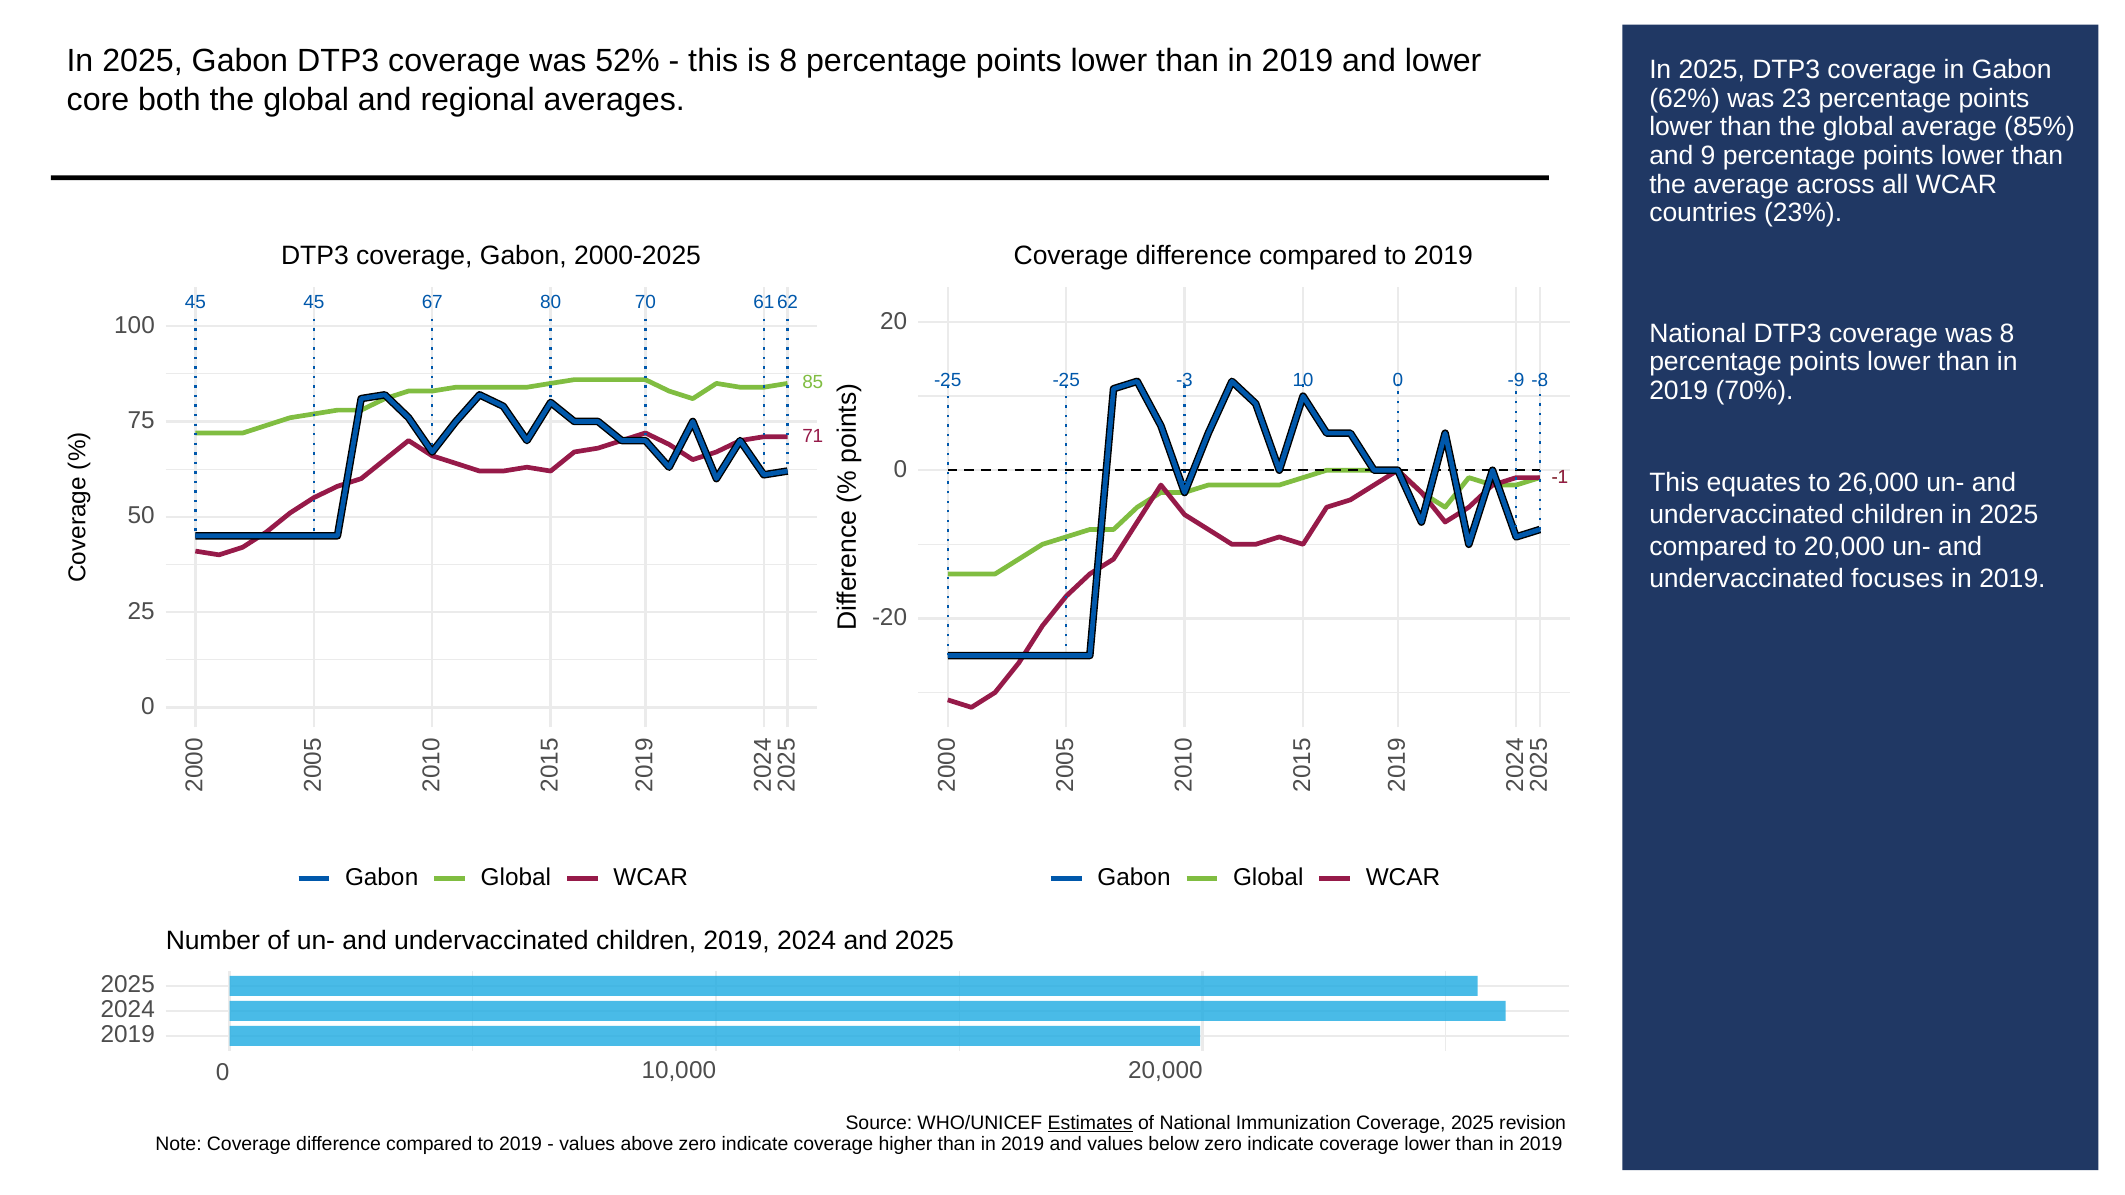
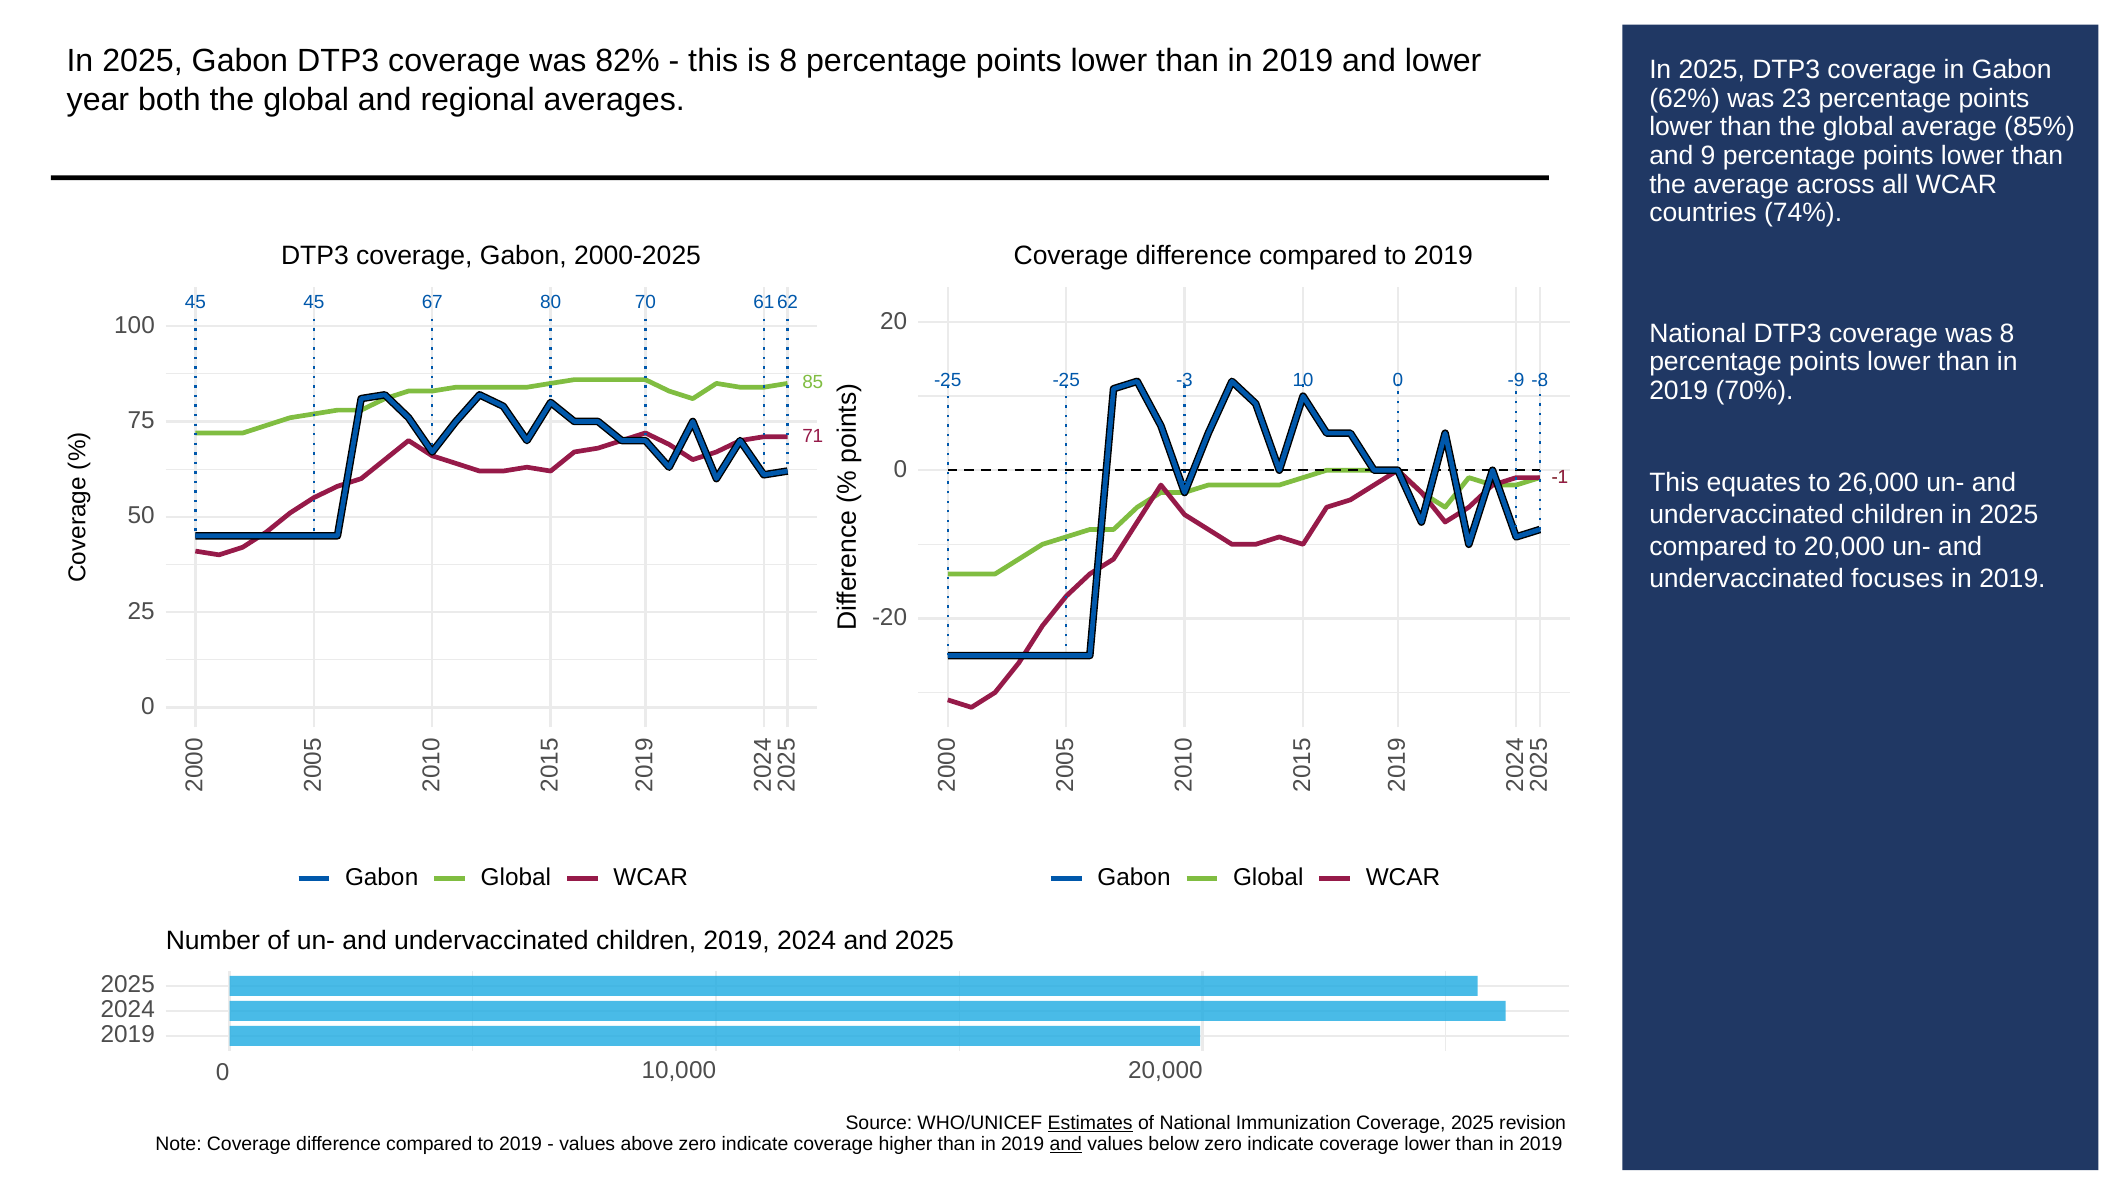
52%: 52% -> 82% (627, 61)
core: core -> year (98, 100)
23%: 23% -> 74% (1803, 213)
and underline: none -> present (1066, 1144)
